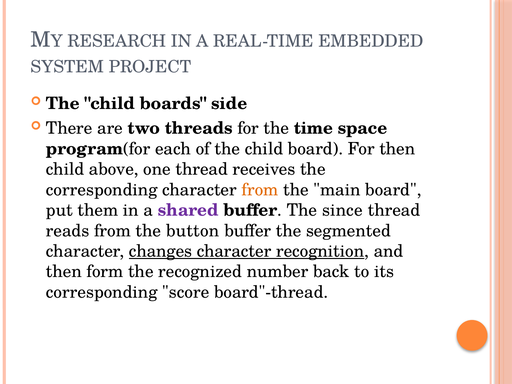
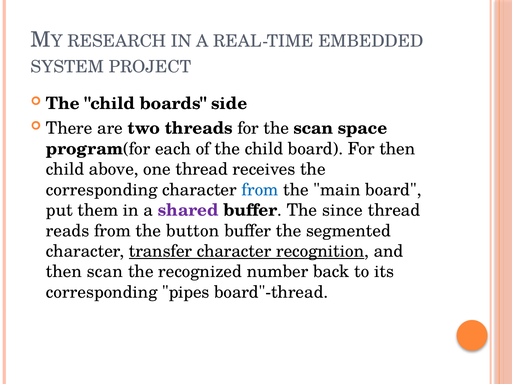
the time: time -> scan (313, 128)
from colour: orange -> blue (260, 190)
changes: changes -> transfer (160, 251)
then form: form -> scan (105, 272)
score: score -> pipes (186, 292)
